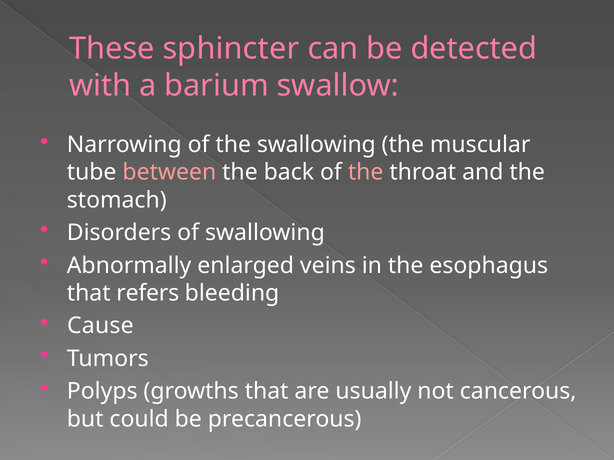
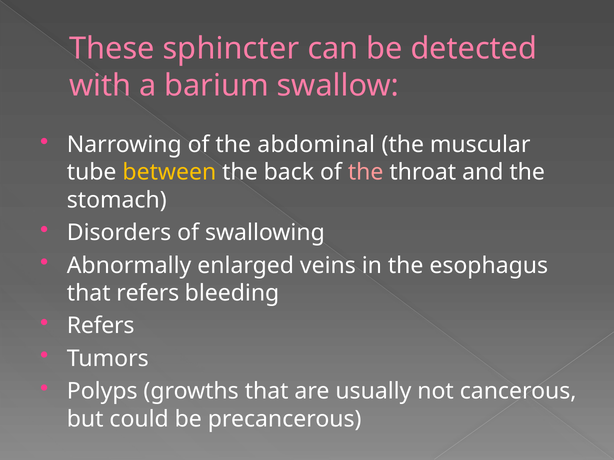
the swallowing: swallowing -> abdominal (316, 145)
between colour: pink -> yellow (169, 173)
Cause: Cause -> Refers (101, 326)
